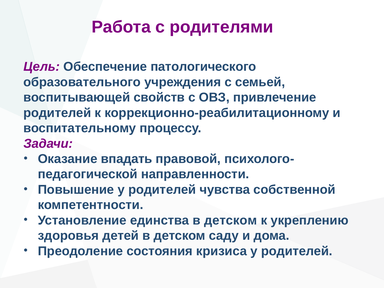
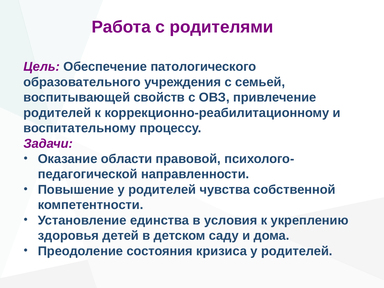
впадать: впадать -> области (127, 159)
единства в детском: детском -> условия (231, 220)
